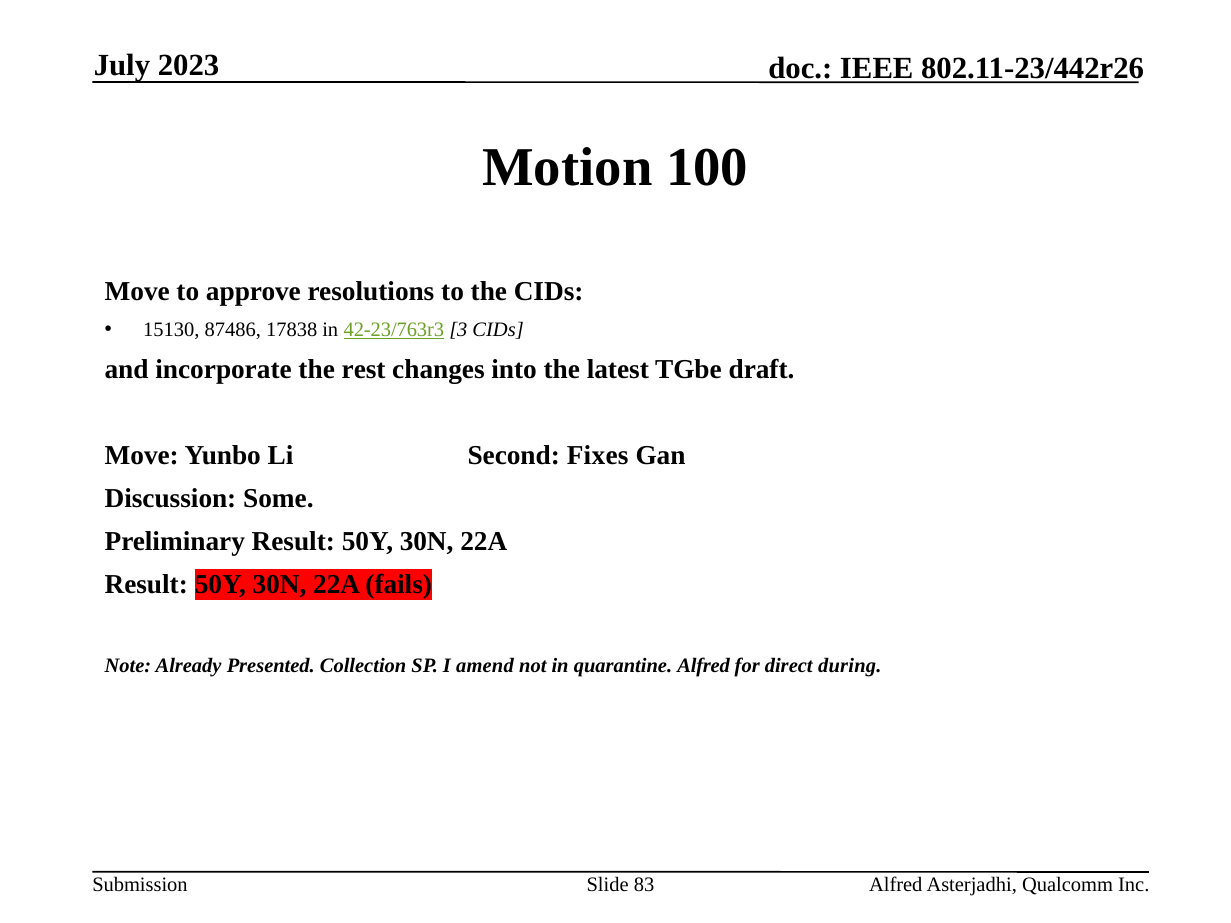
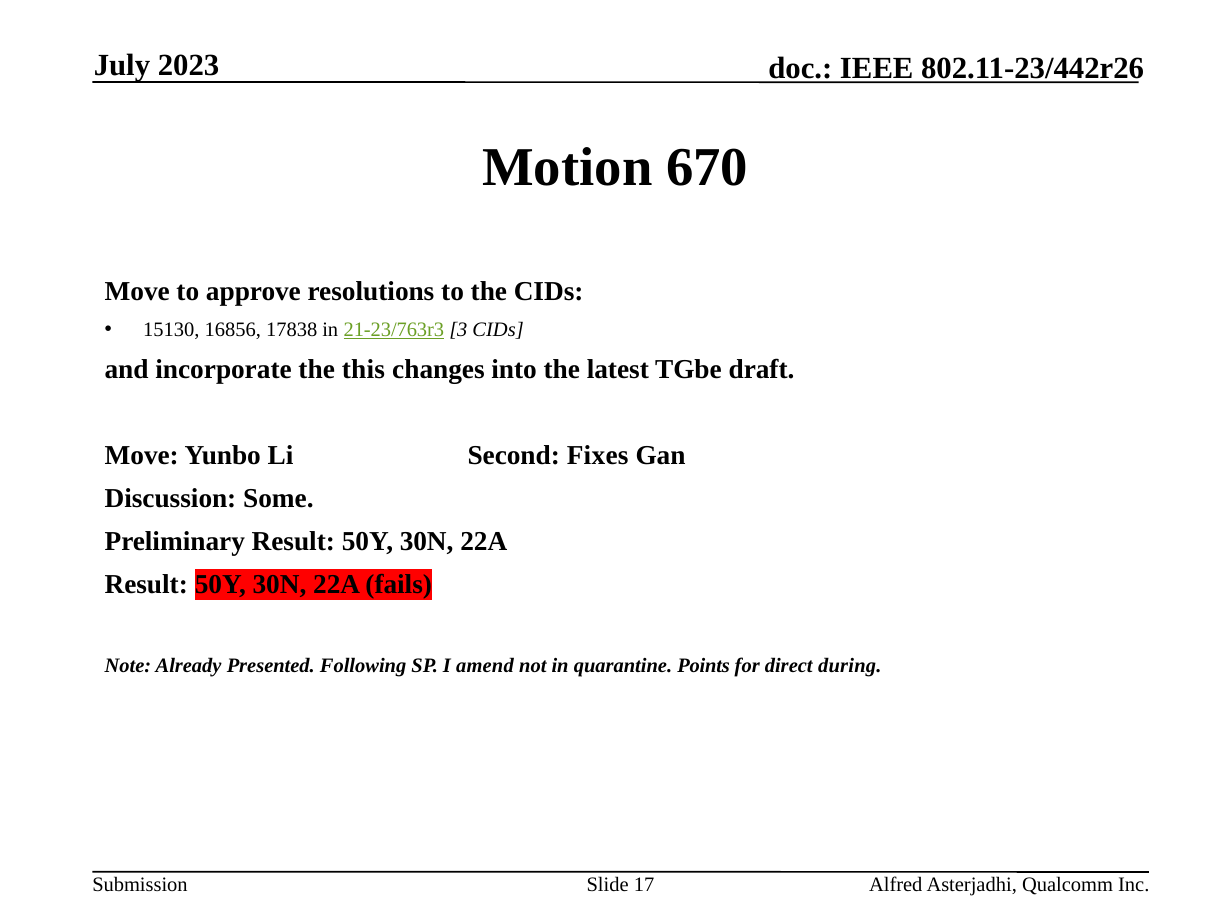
100: 100 -> 670 (707, 168)
87486: 87486 -> 16856 (233, 330)
42-23/763r3: 42-23/763r3 -> 21-23/763r3 (394, 330)
rest: rest -> this (363, 369)
Collection: Collection -> Following (363, 666)
quarantine Alfred: Alfred -> Points (704, 666)
83: 83 -> 17 (644, 885)
